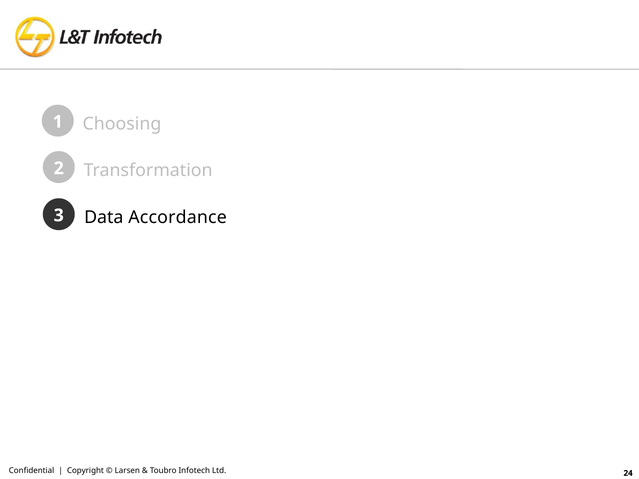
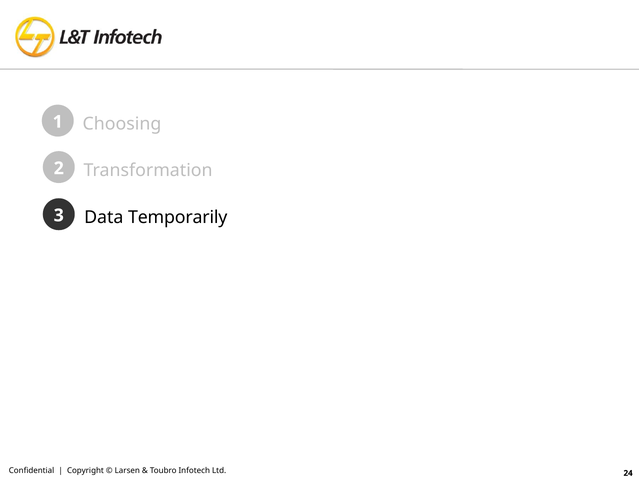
Accordance: Accordance -> Temporarily (178, 218)
